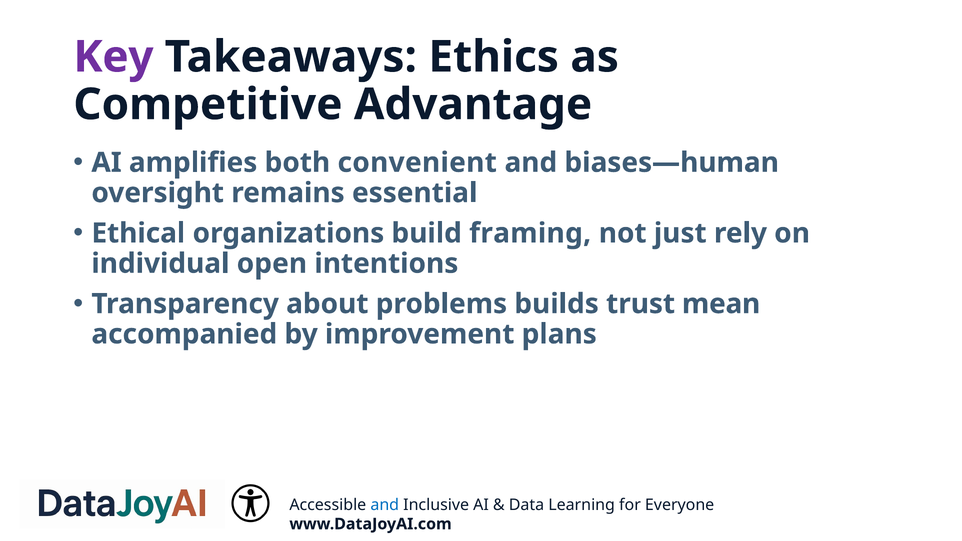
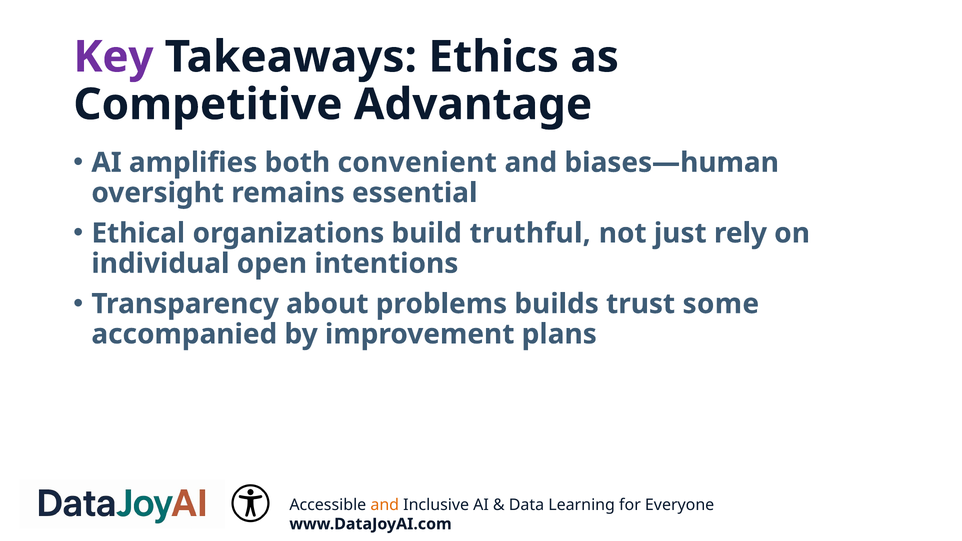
framing: framing -> truthful (530, 233)
mean: mean -> some (721, 304)
and colour: blue -> orange (385, 505)
